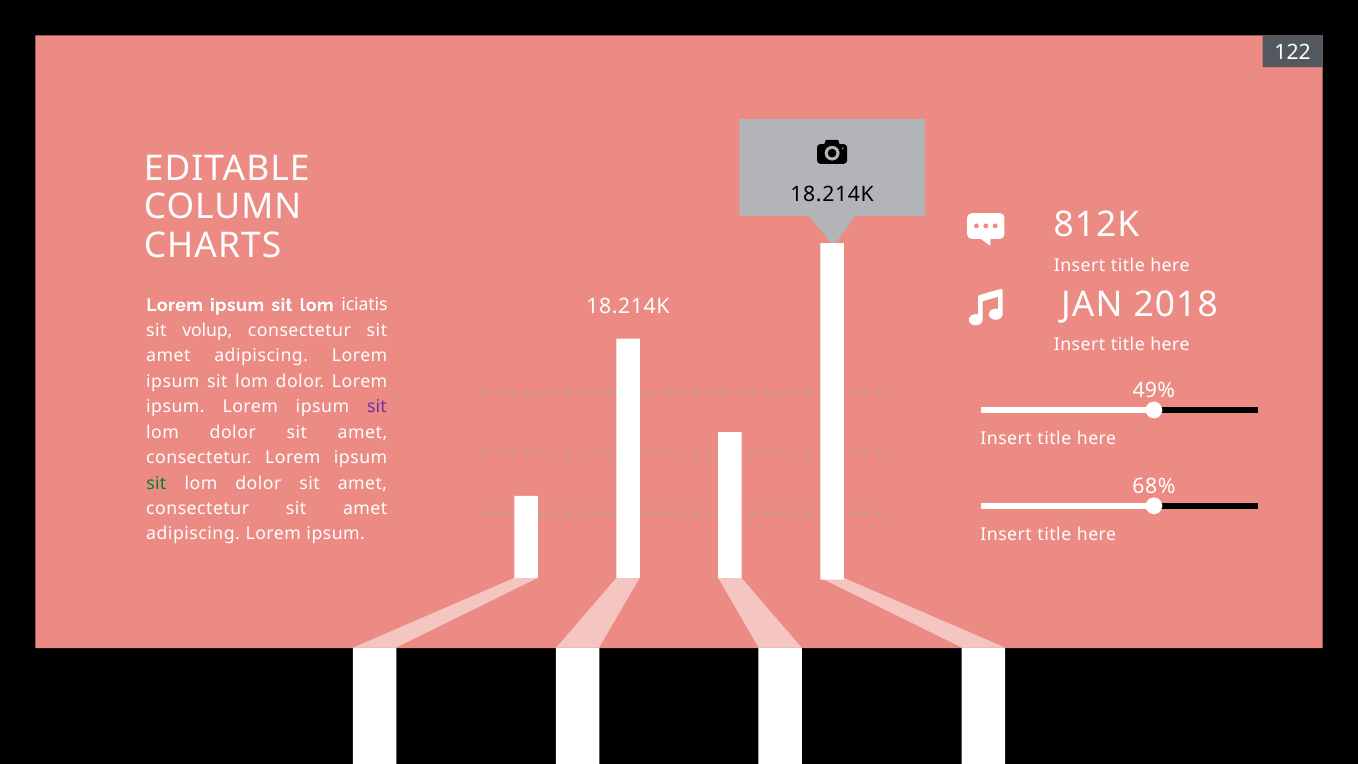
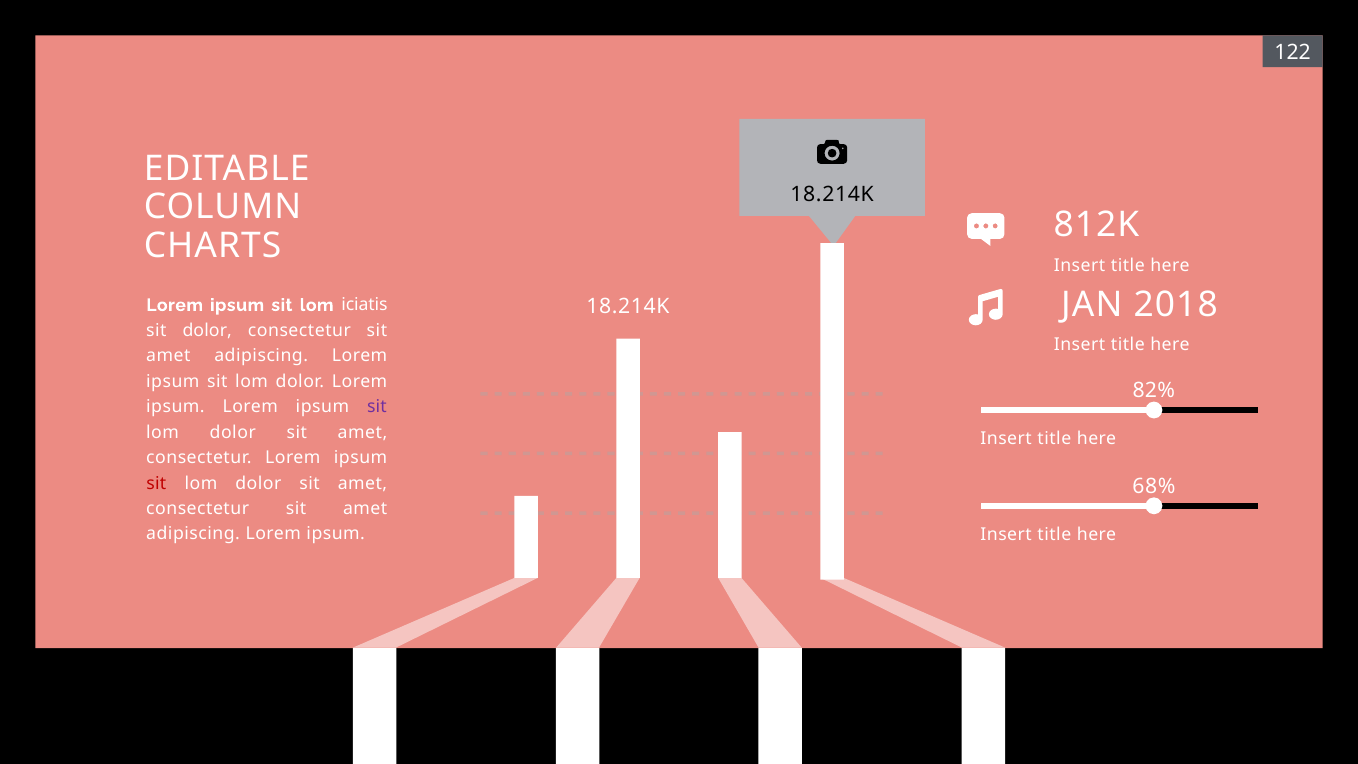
sit volup: volup -> dolor (207, 330)
49%: 49% -> 82% (1154, 390)
sit colour: green -> red (156, 483)
